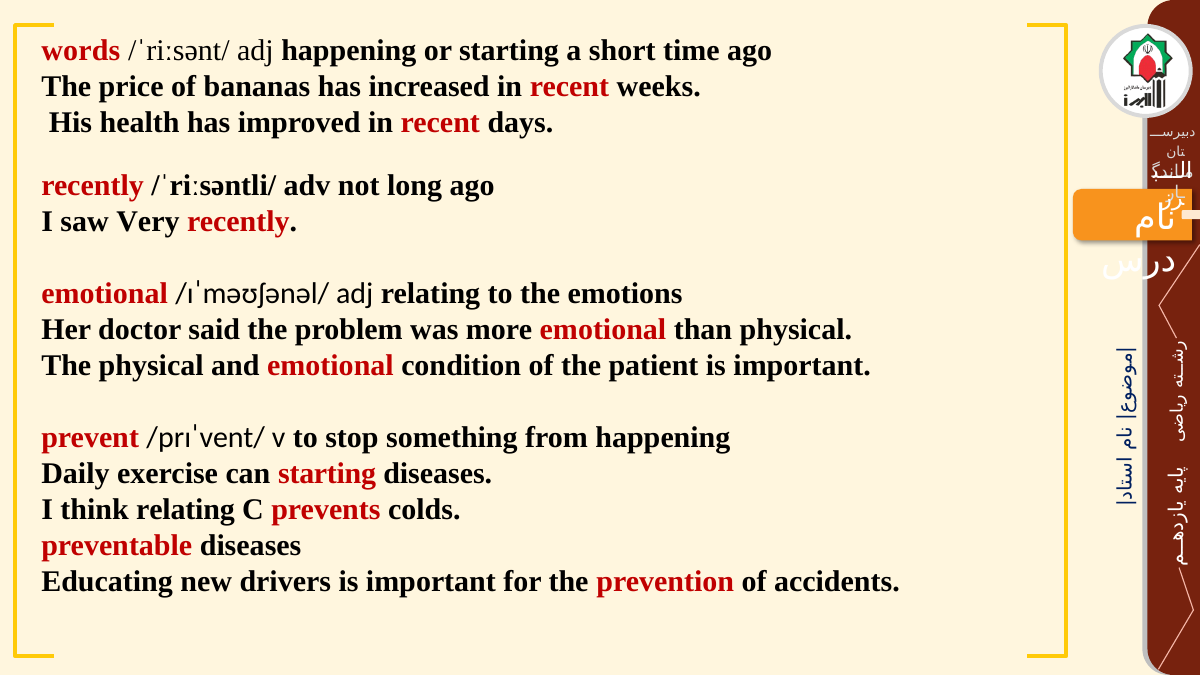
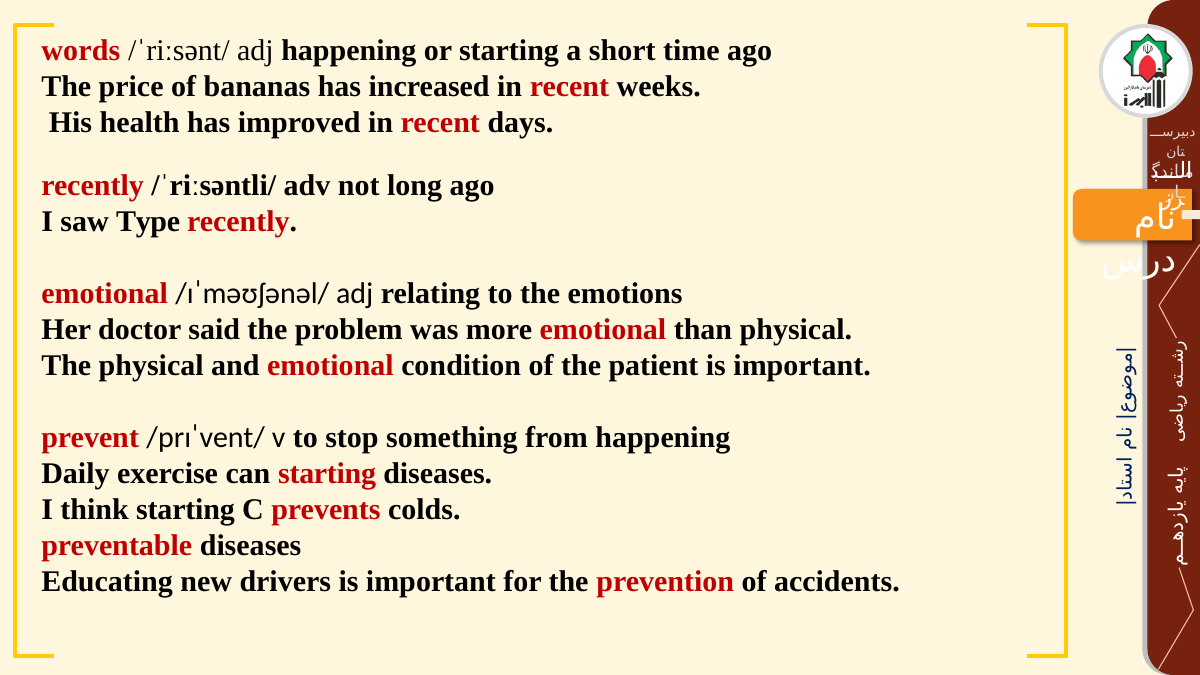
Very: Very -> Type (148, 221)
think relating: relating -> starting (186, 509)
